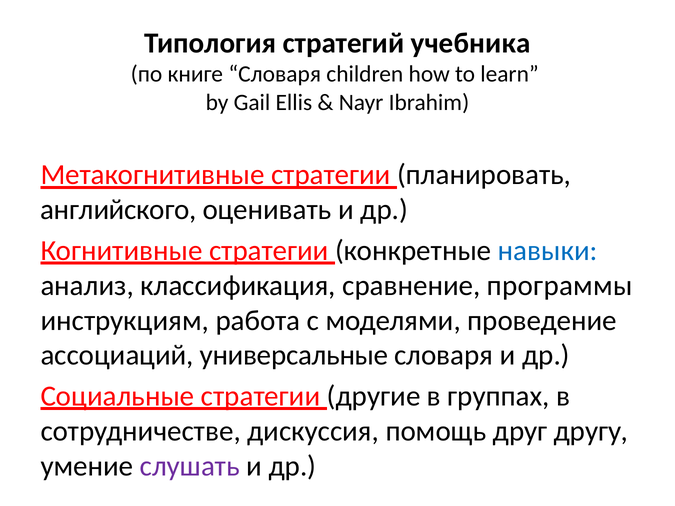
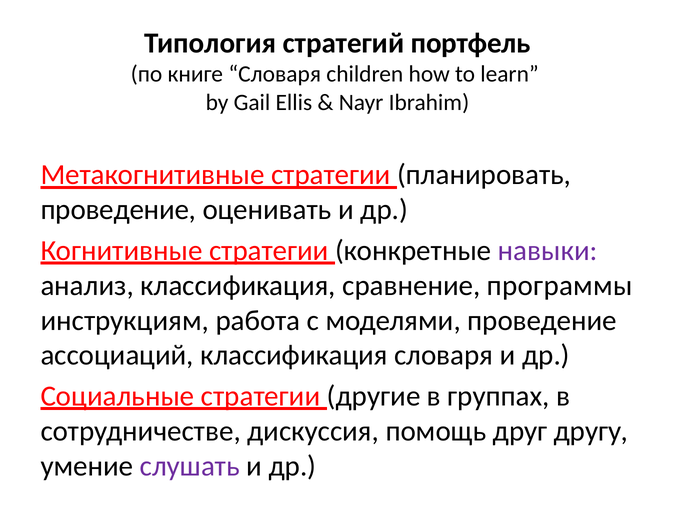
учебника: учебника -> портфель (471, 43)
английского: английского -> проведение (118, 210)
навыки colour: blue -> purple (548, 251)
ассоциаций универсальные: универсальные -> классификация (294, 355)
